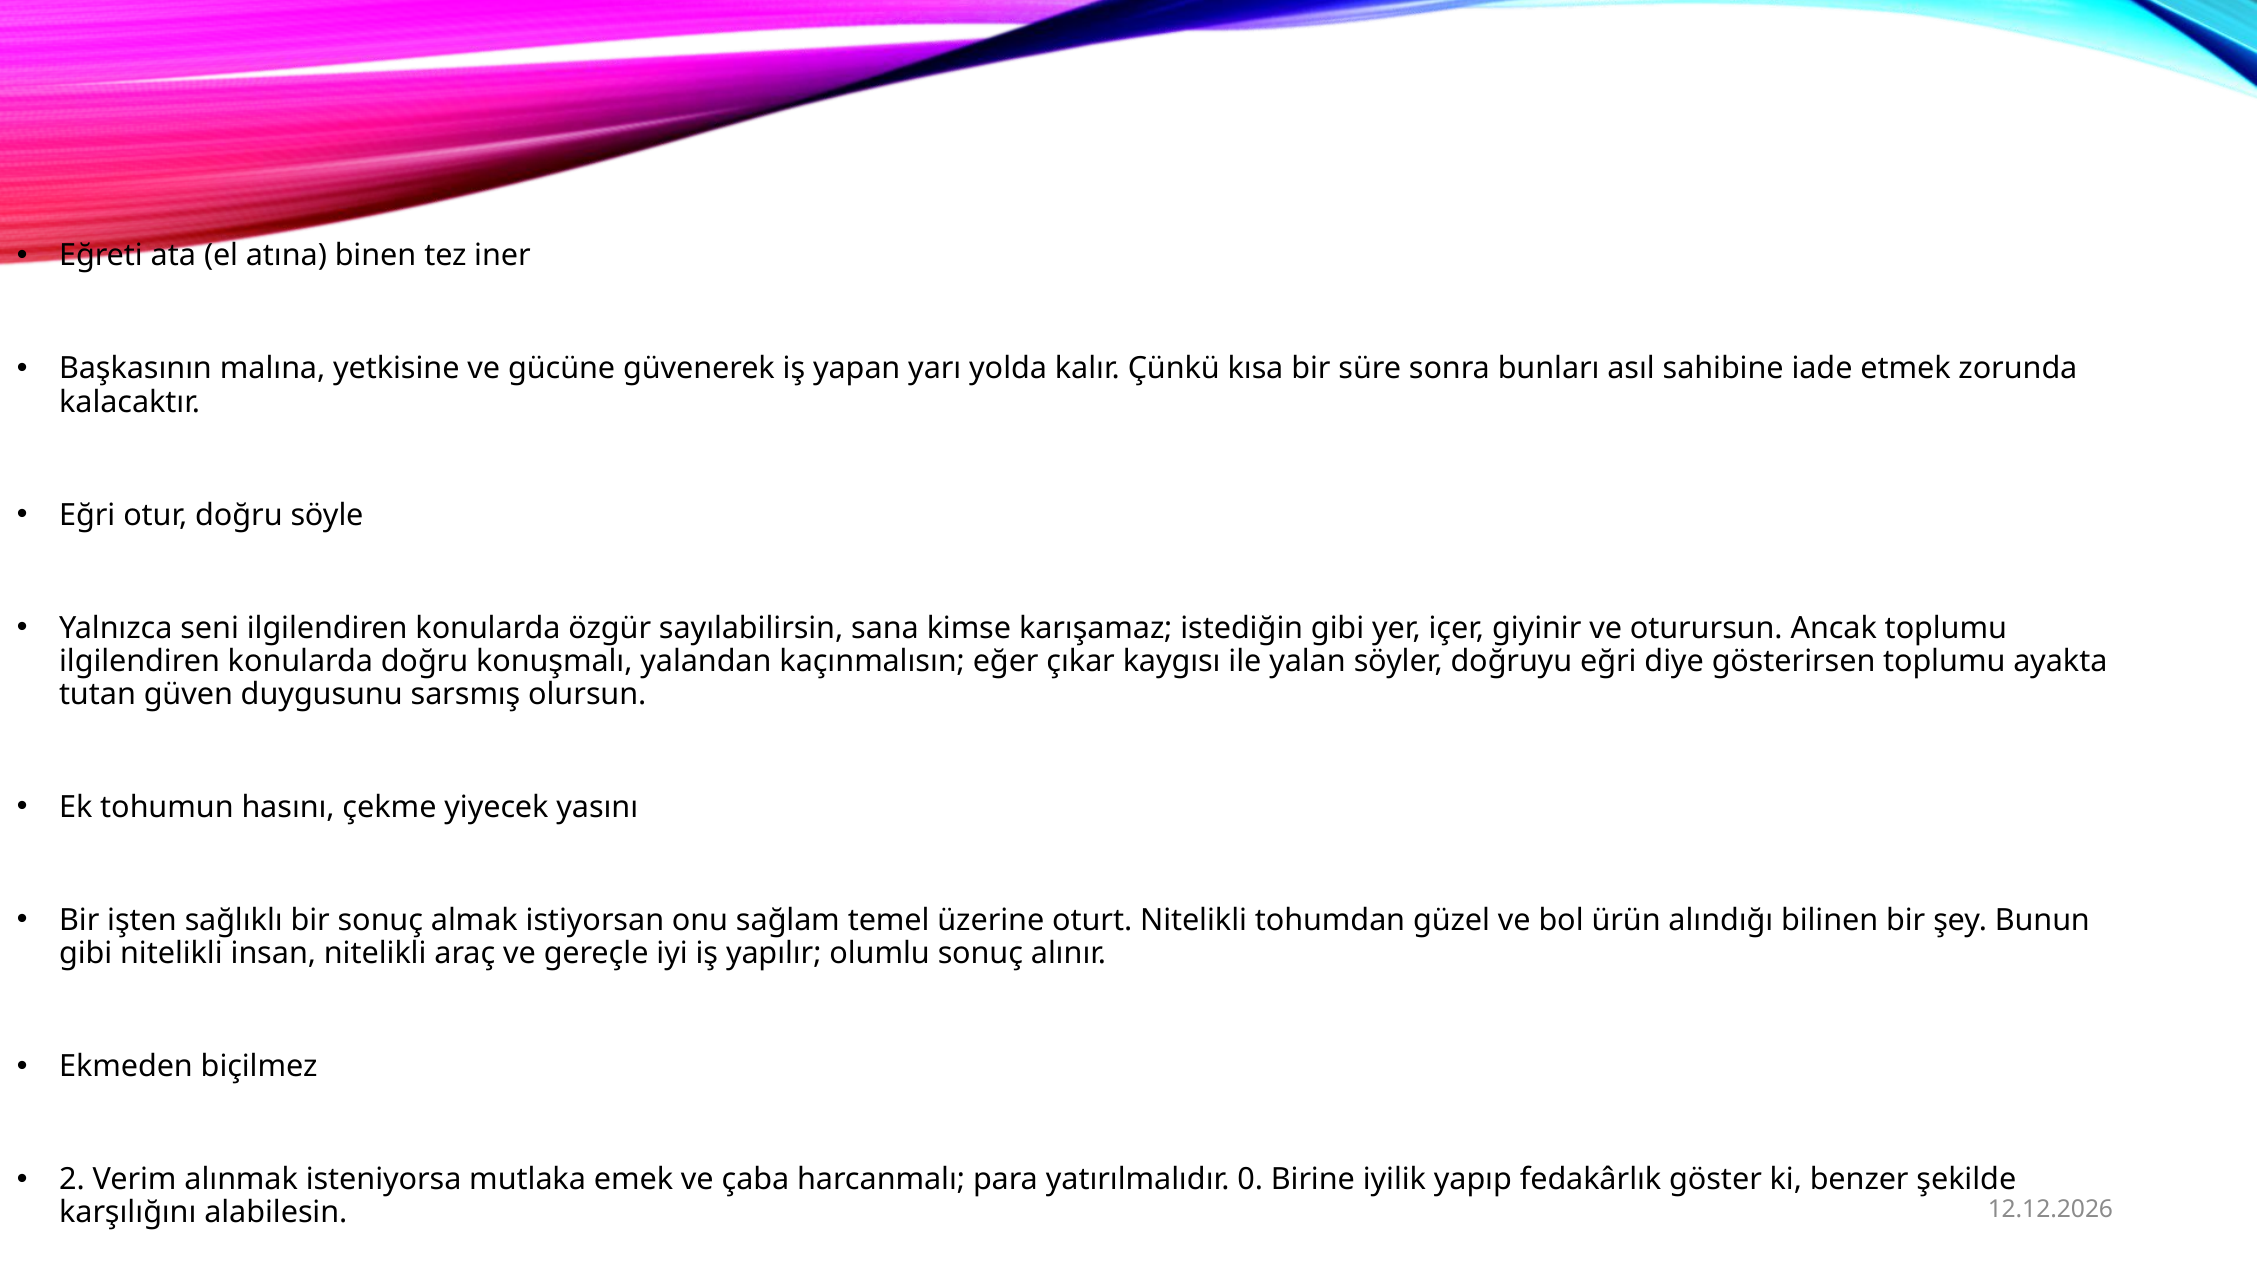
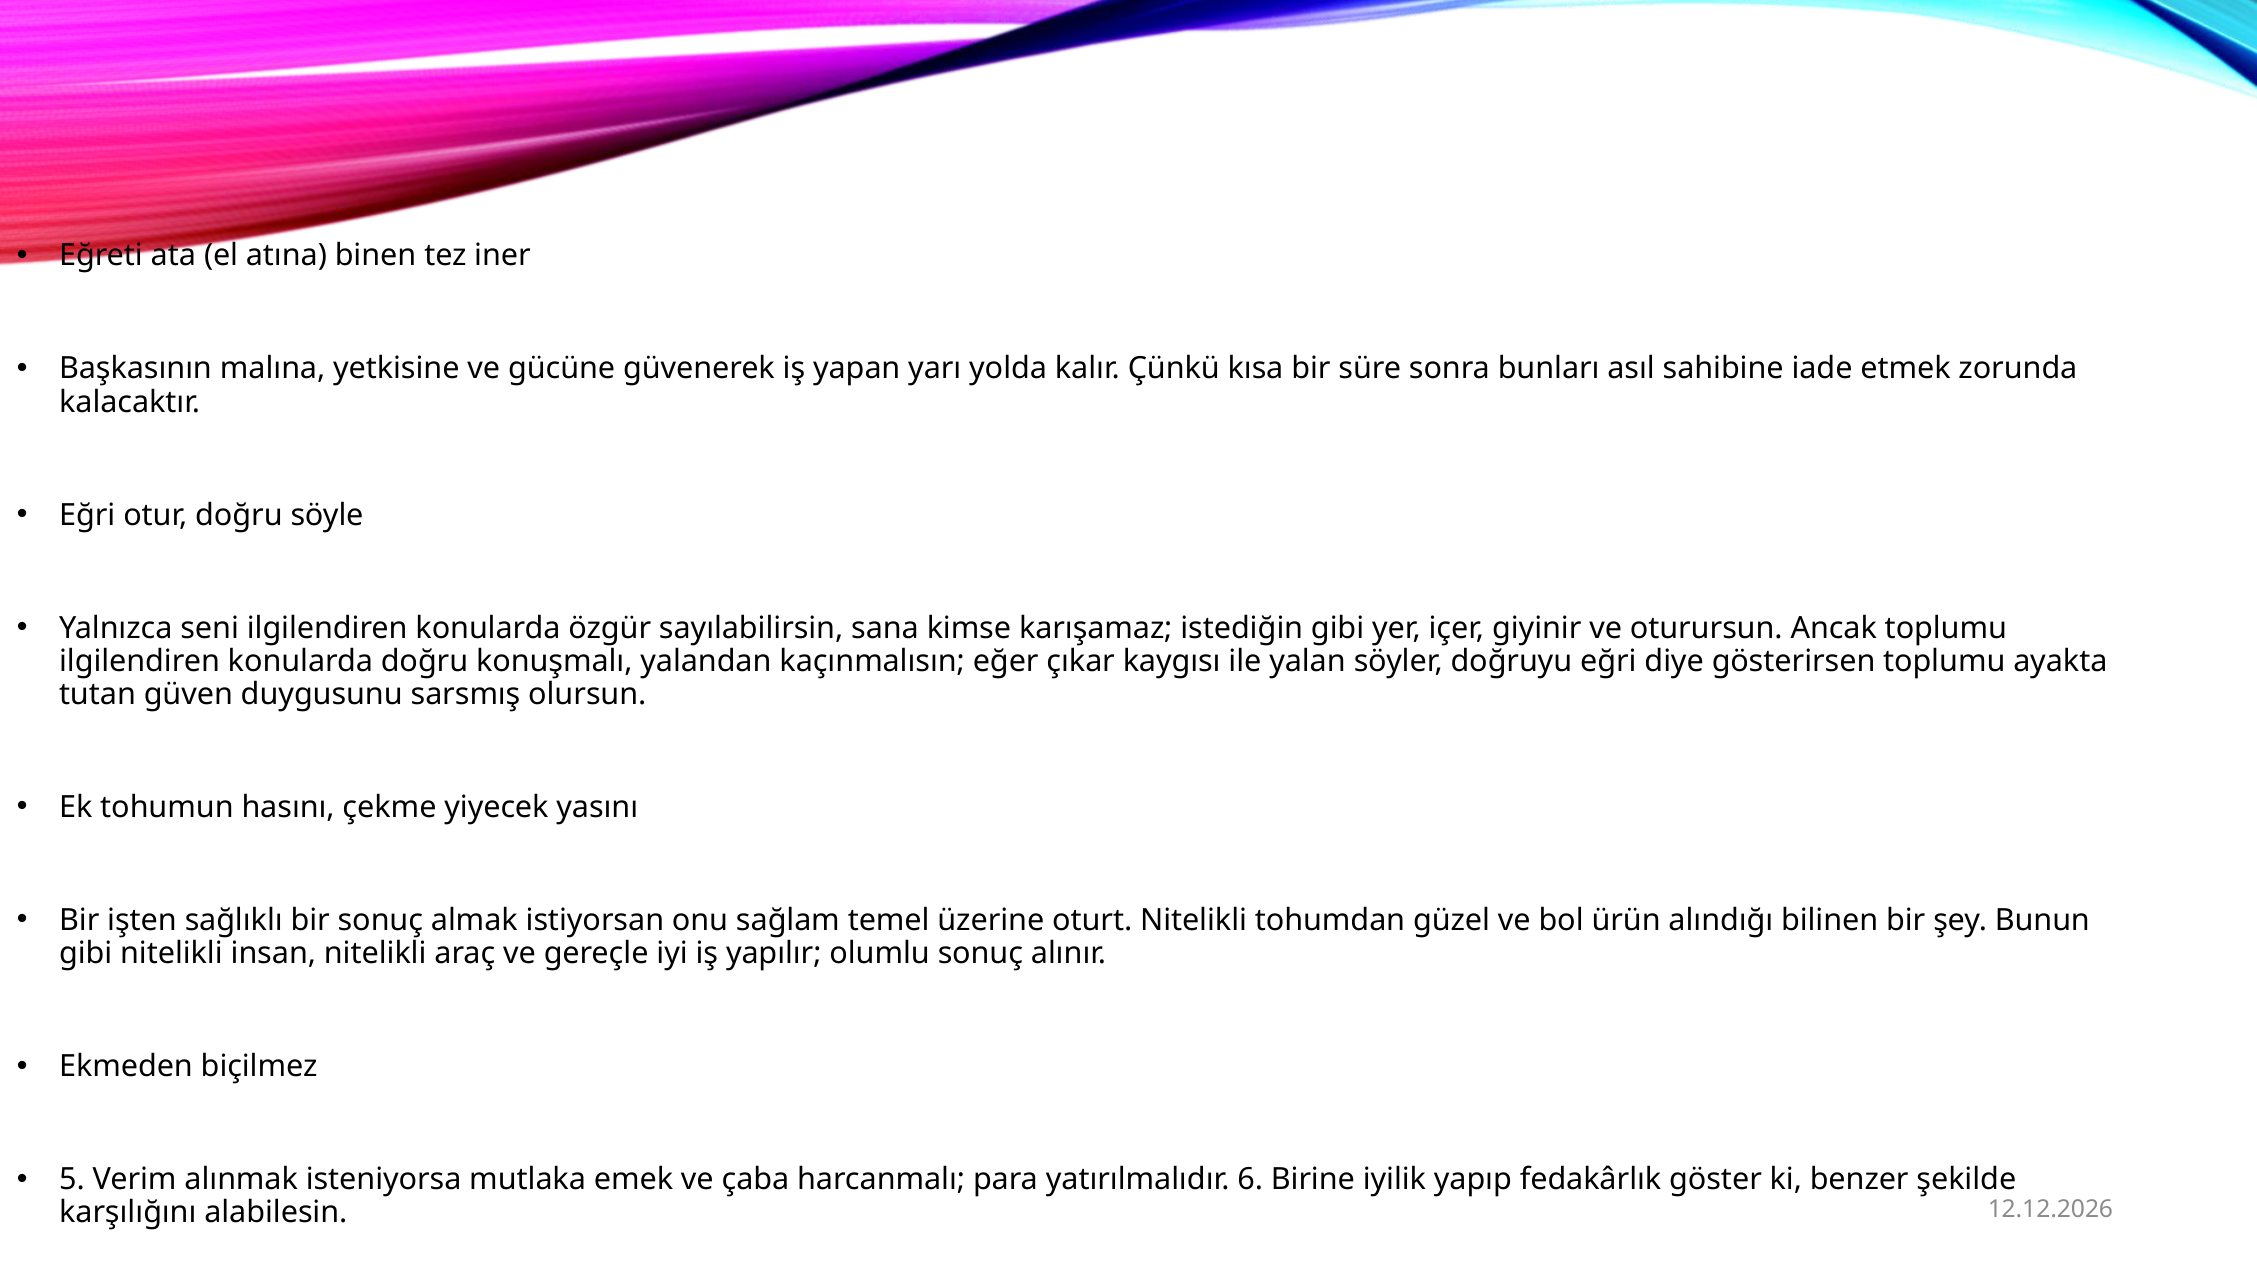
2: 2 -> 5 (72, 1180)
0: 0 -> 6 (1250, 1180)
